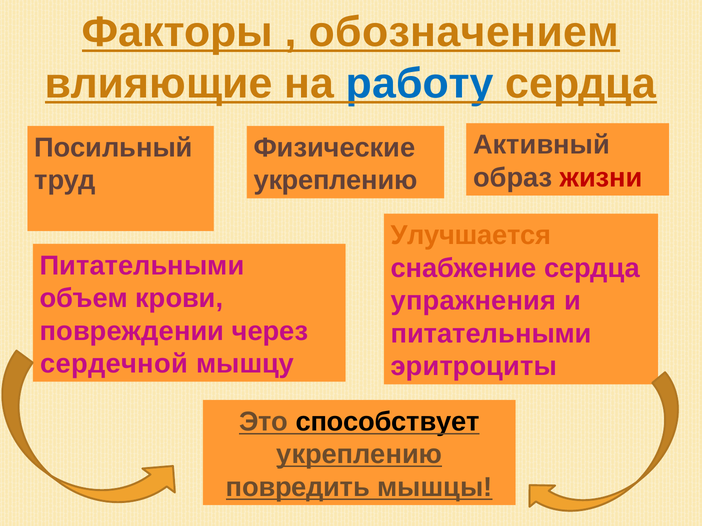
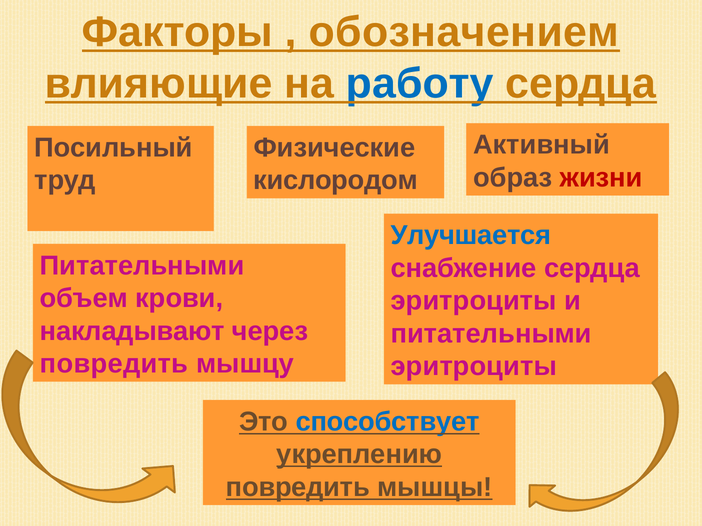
укреплению: укреплению -> кислородом (336, 181)
Улучшается colour: orange -> blue (471, 236)
упражнения: упражнения -> эритроциты (474, 301)
повреждении: повреждении -> накладывают (132, 331)
сердечной: сердечной -> повредить (114, 364)
способствует colour: black -> blue (388, 422)
